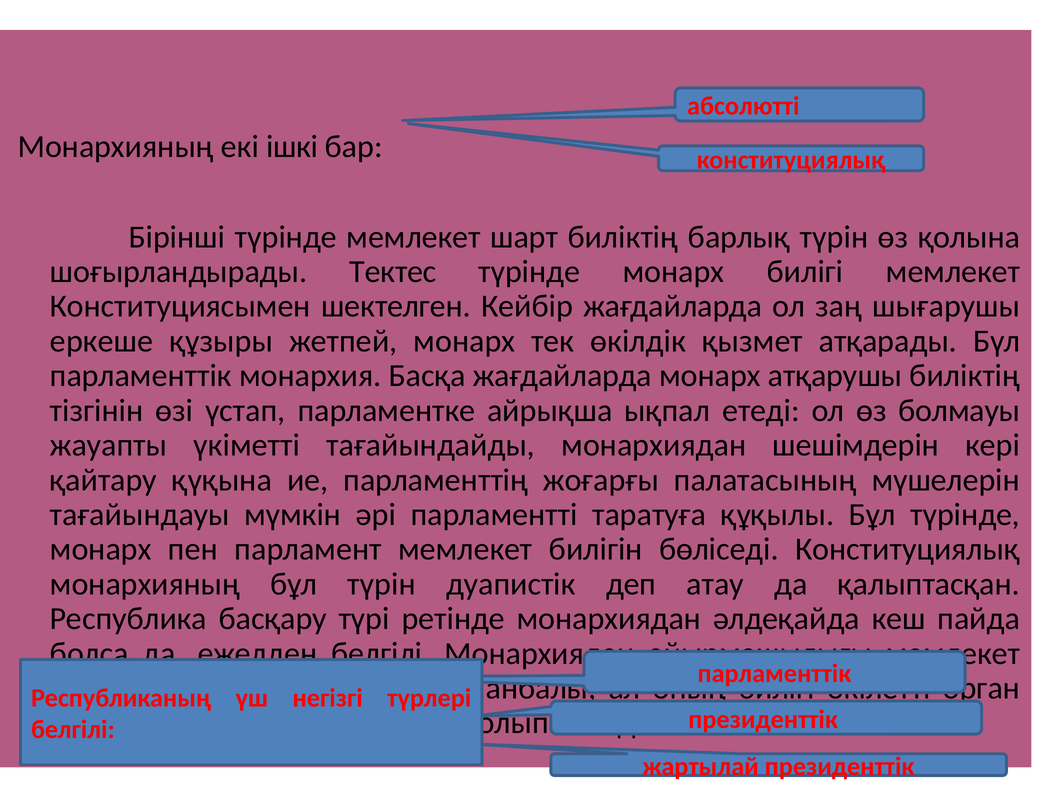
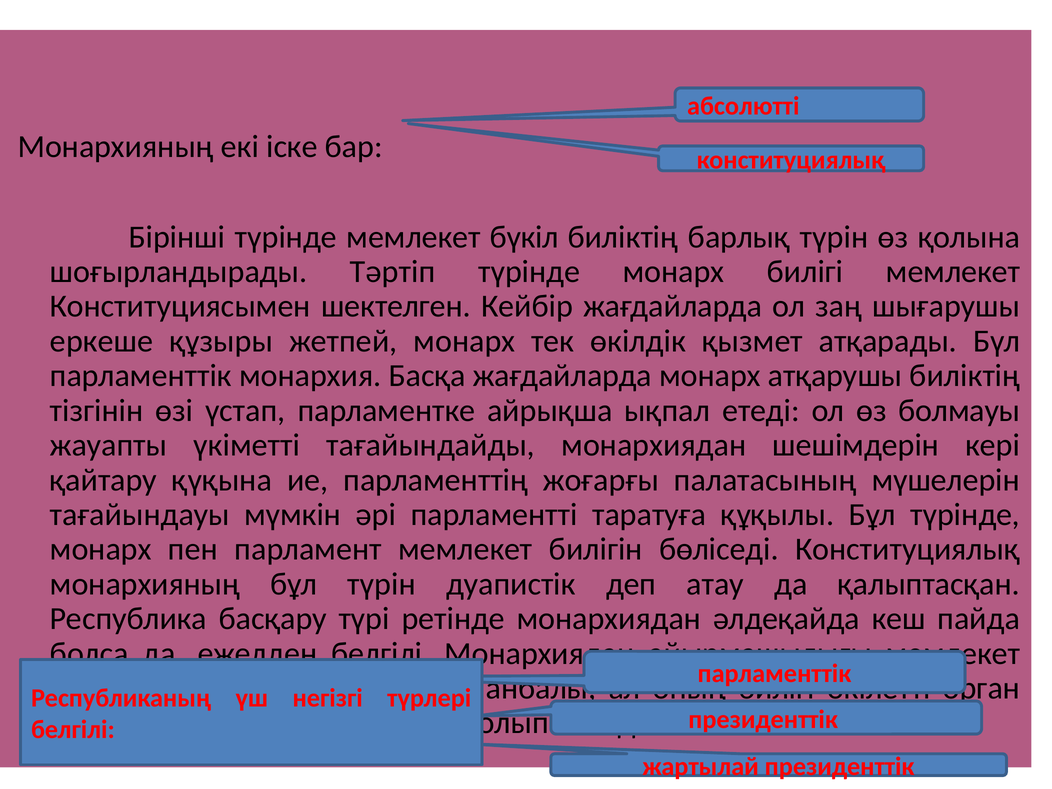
ішкі: ішкі -> іске (292, 147)
шарт: шарт -> бүкіл (524, 237)
Тектес: Тектес -> Тәртіп (393, 272)
